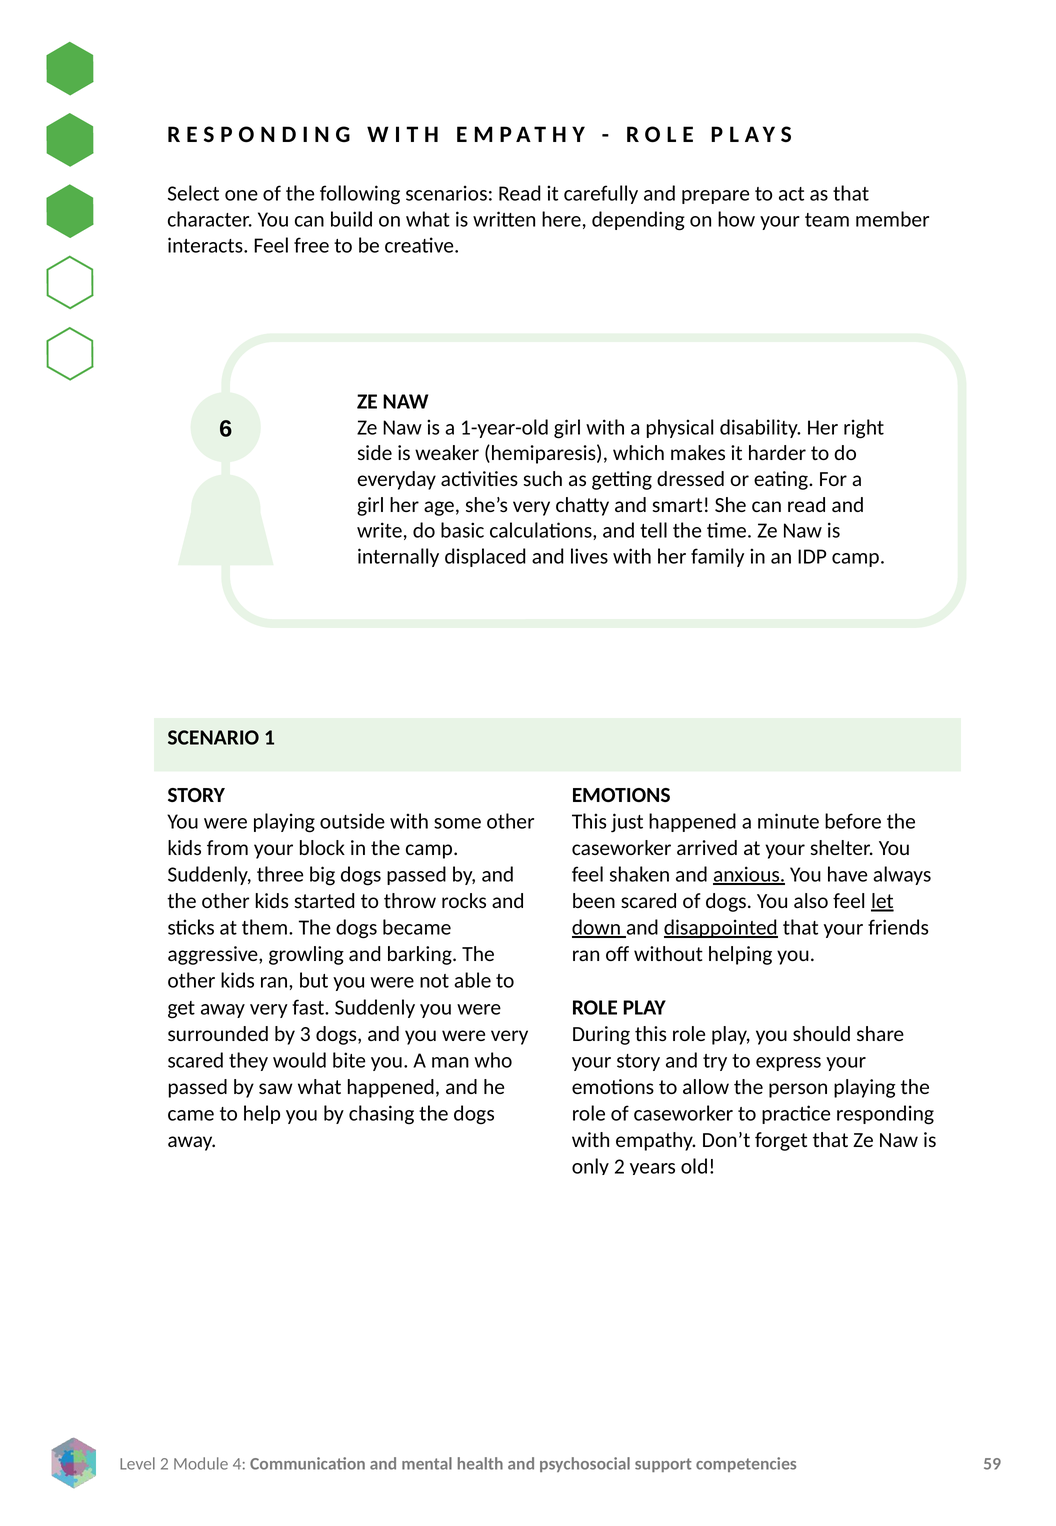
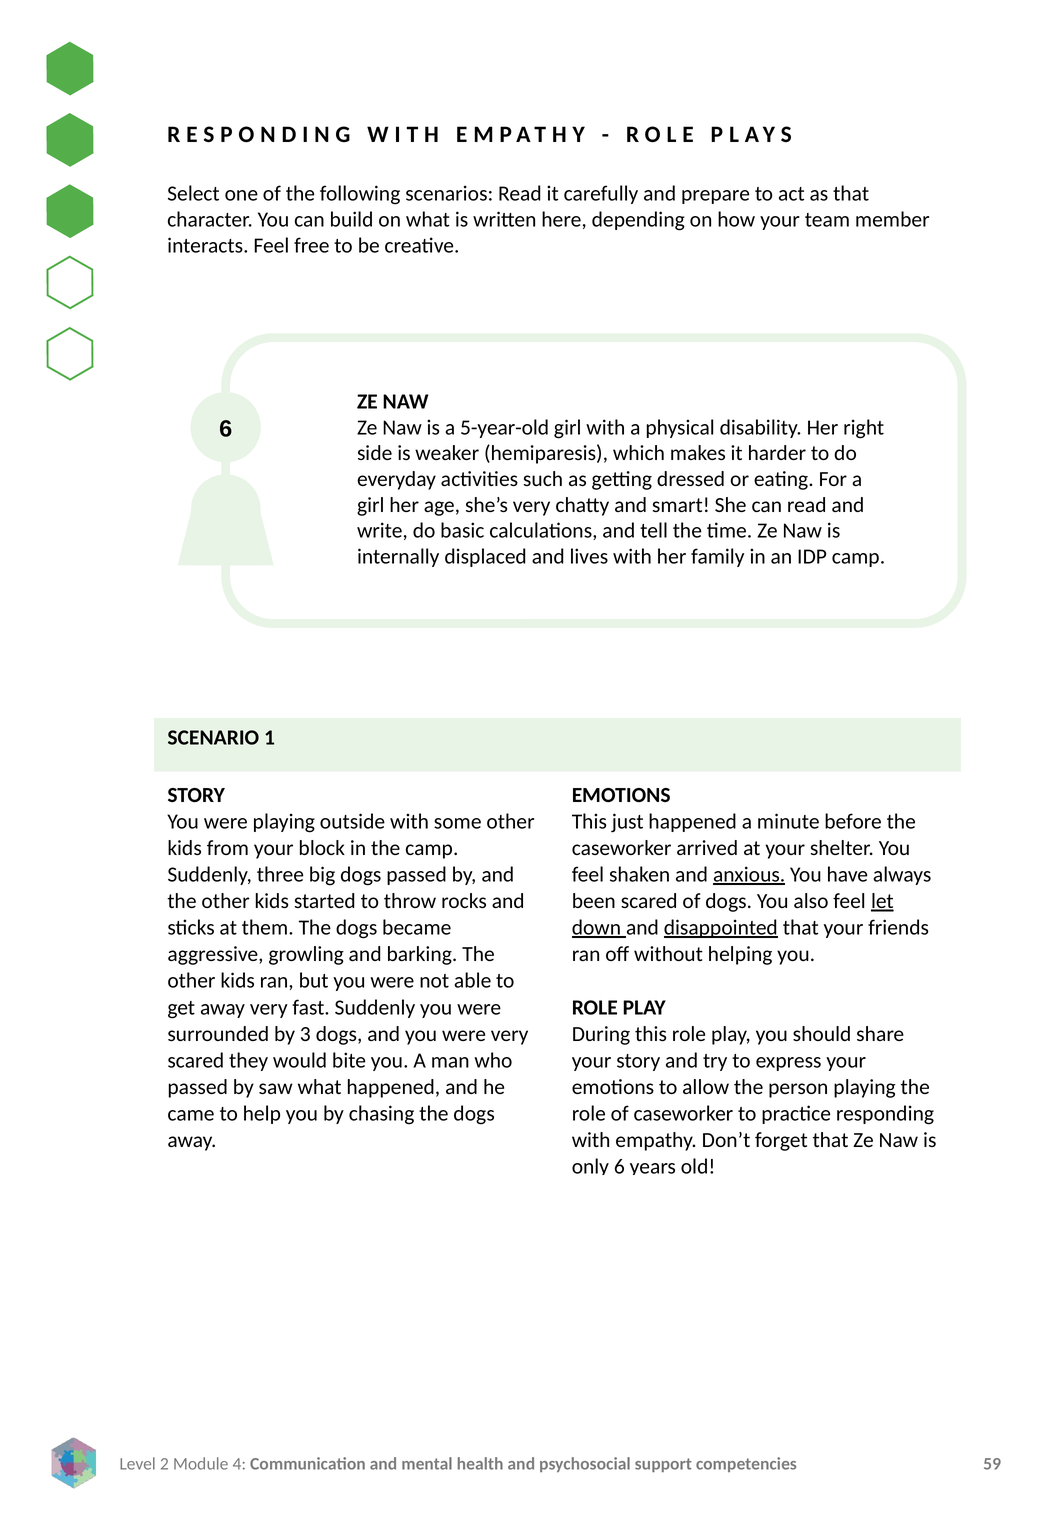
1-year-old: 1-year-old -> 5-year-old (505, 427)
only 2: 2 -> 6 (619, 1166)
